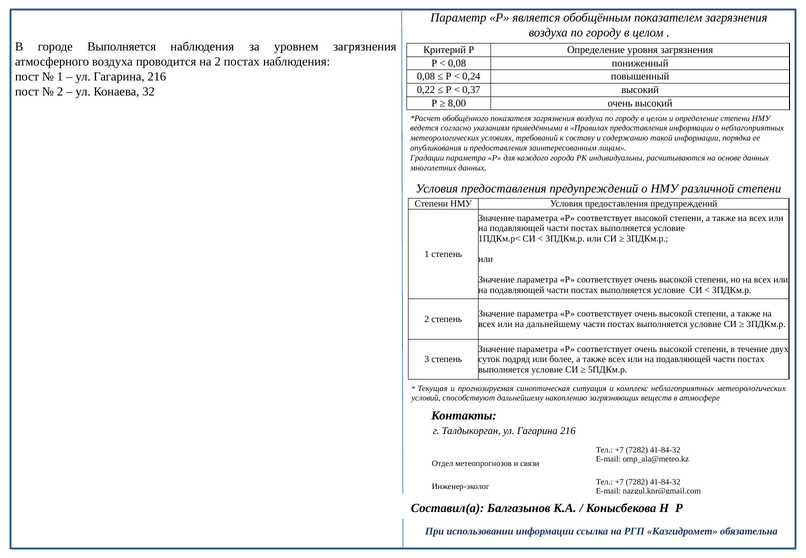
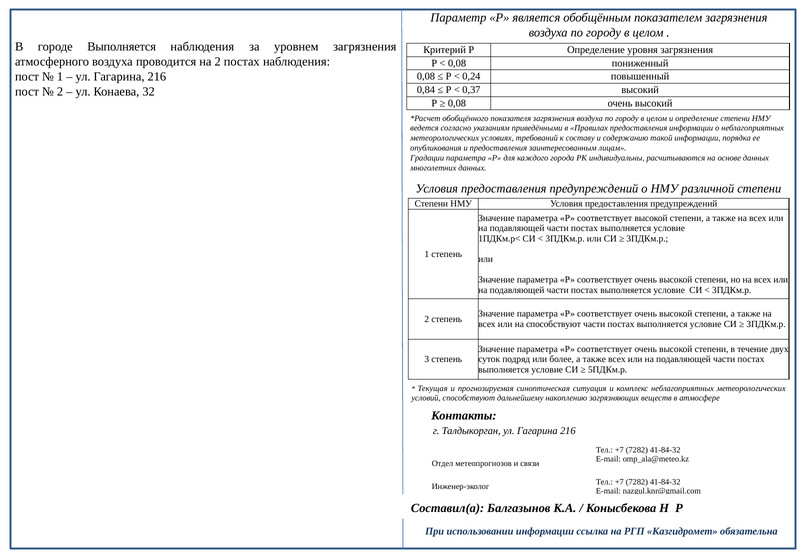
0,22: 0,22 -> 0,84 (426, 90)
8,00: 8,00 -> 0,08 (457, 103)
на дальнейшему: дальнейшему -> способствуют (554, 324)
